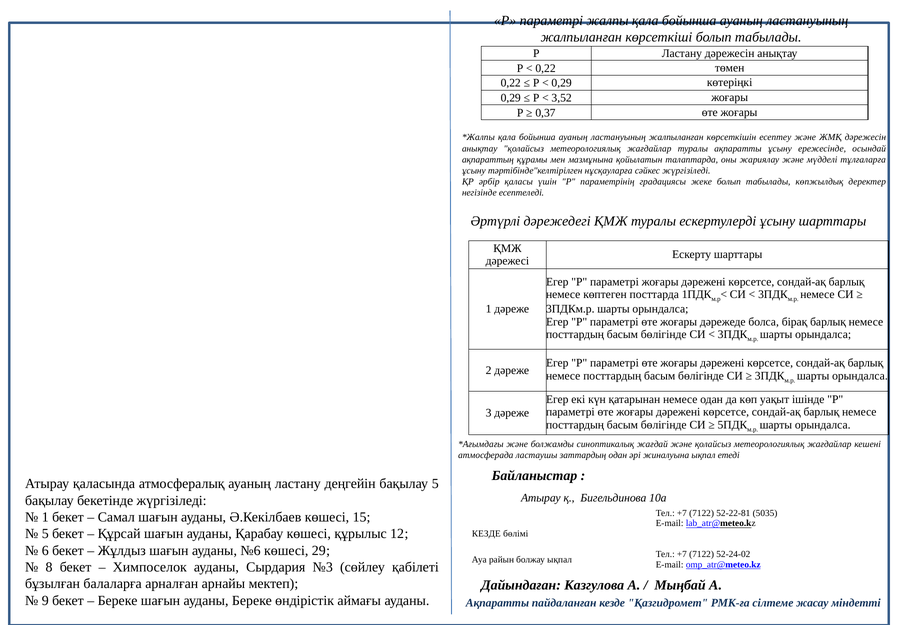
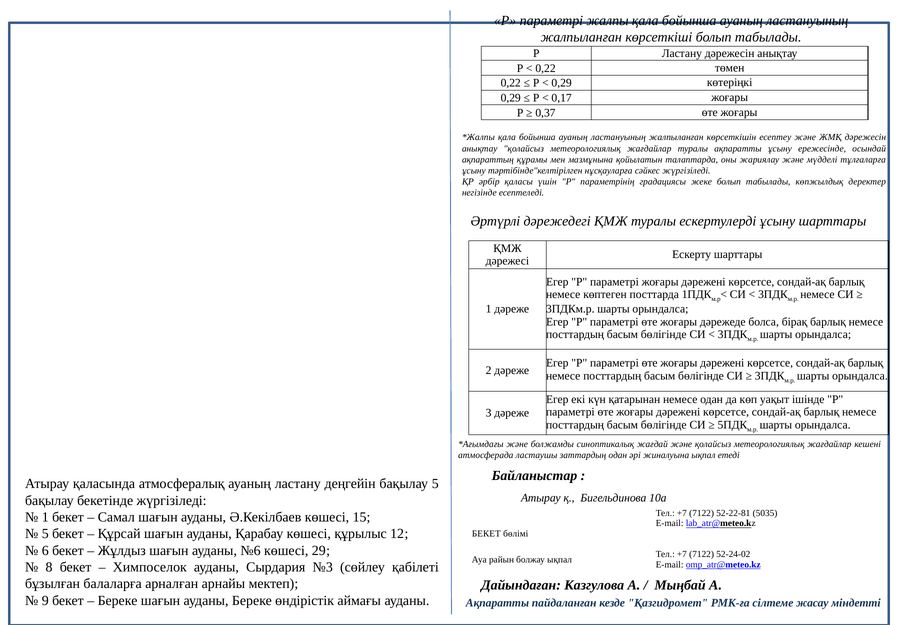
3,52: 3,52 -> 0,17 (562, 98)
КЕЗДЕ: КЕЗДЕ -> БЕКЕТ (486, 534)
